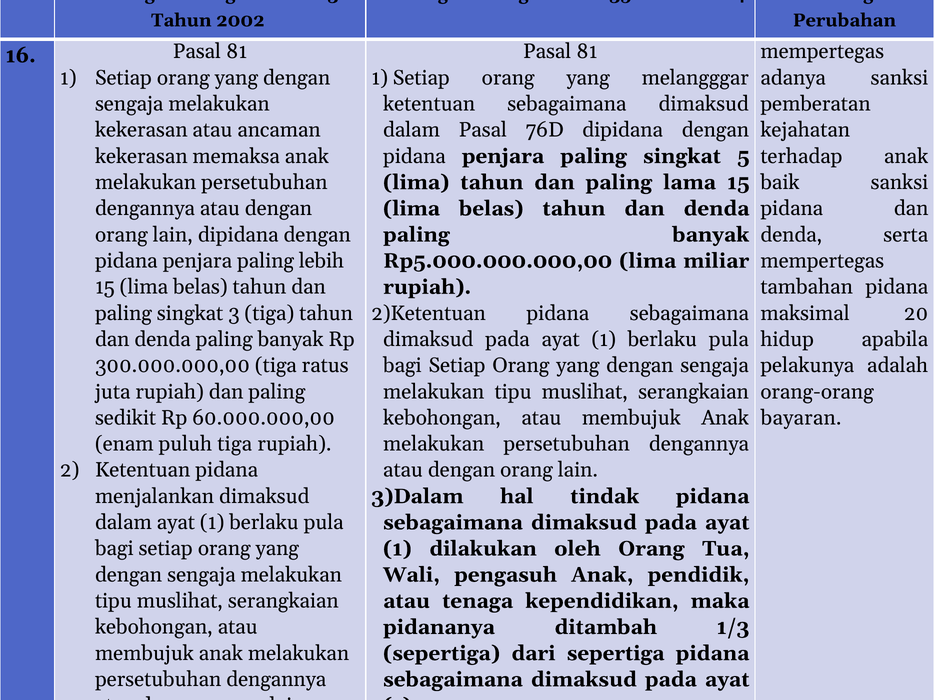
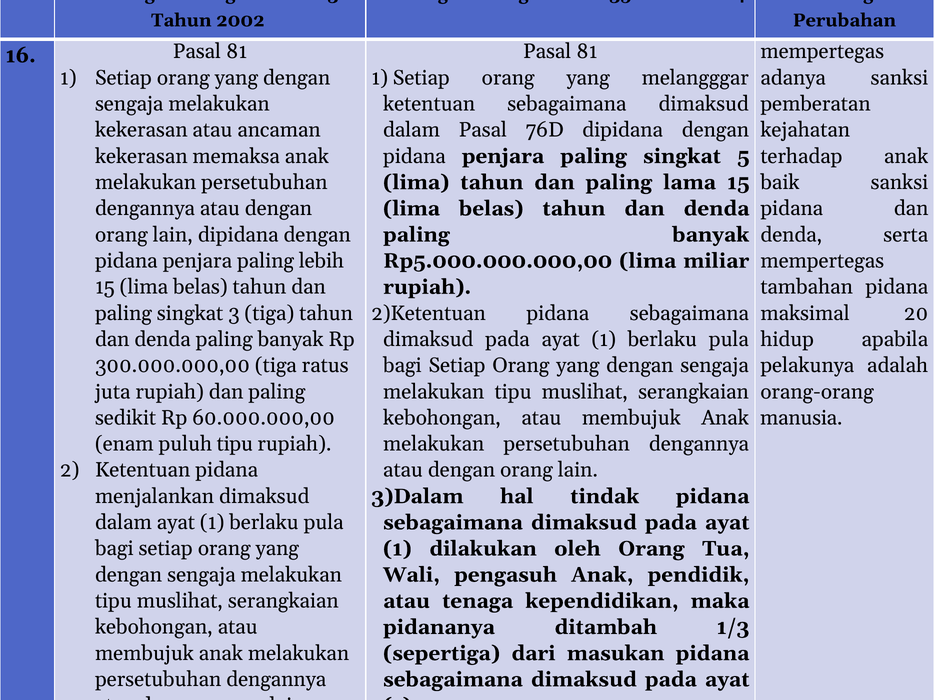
bayaran: bayaran -> manusia (801, 418)
puluh tiga: tiga -> tipu (235, 444)
dari sepertiga: sepertiga -> masukan (616, 654)
